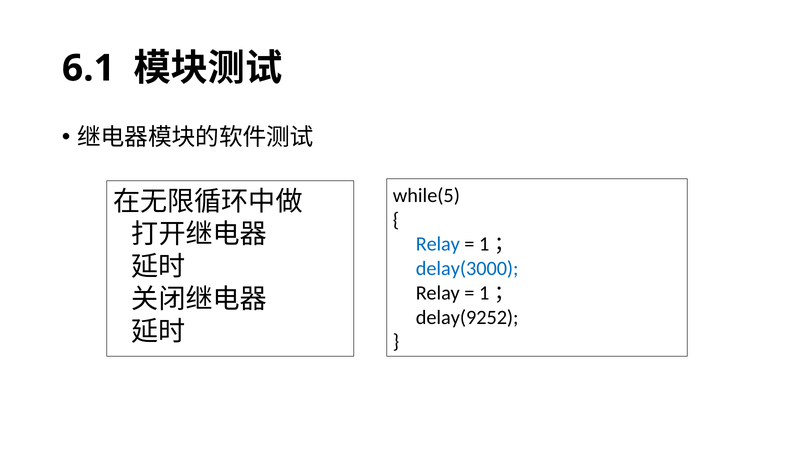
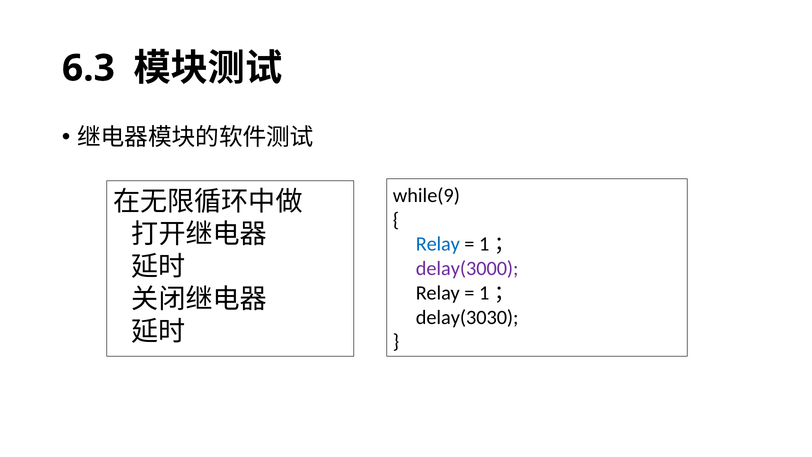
6.1: 6.1 -> 6.3 (88, 68)
while(5: while(5 -> while(9 (426, 195)
delay(3000 colour: blue -> purple (467, 268)
delay(9252: delay(9252 -> delay(3030 (467, 317)
